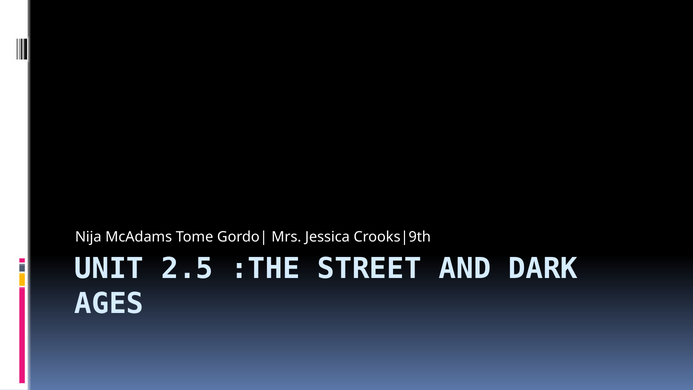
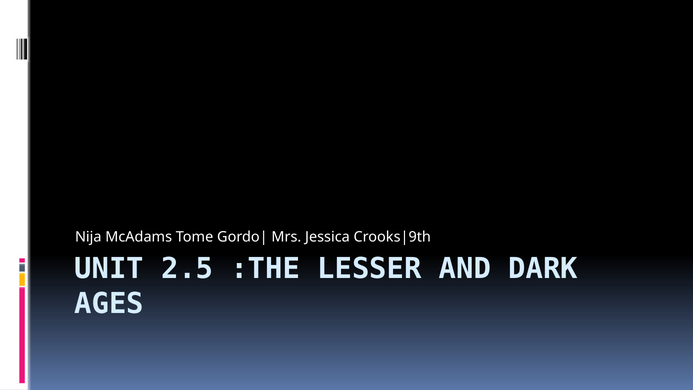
STREET: STREET -> LESSER (369, 269)
